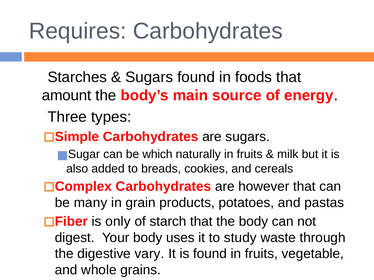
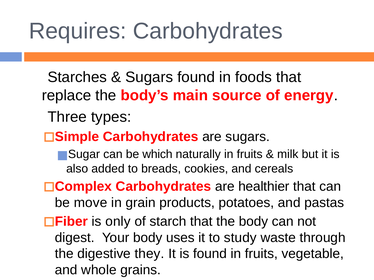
amount: amount -> replace (67, 95)
however: however -> healthier (264, 187)
many: many -> move (91, 203)
vary: vary -> they (149, 254)
